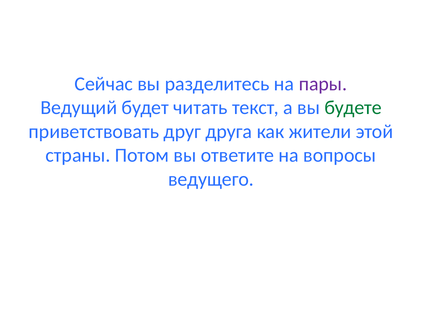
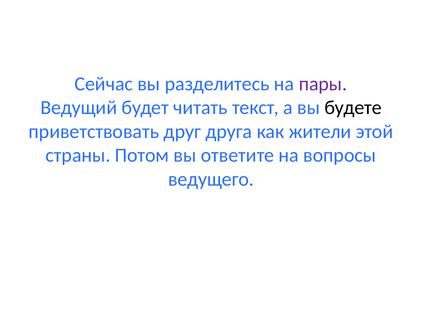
будете colour: green -> black (353, 108)
